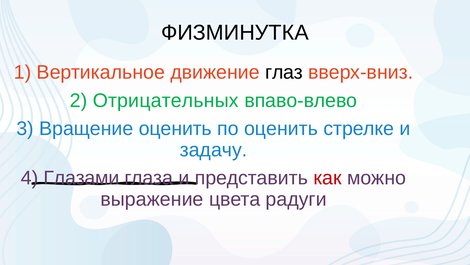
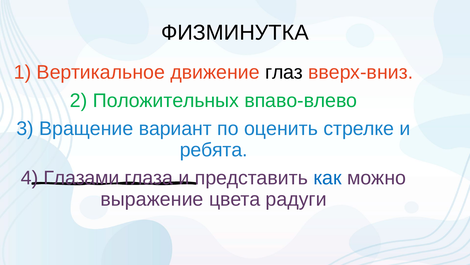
Отрицательных: Отрицательных -> Положительных (166, 100)
Вращение оценить: оценить -> вариант (175, 128)
задачу: задачу -> ребята (214, 150)
как colour: red -> blue (328, 178)
